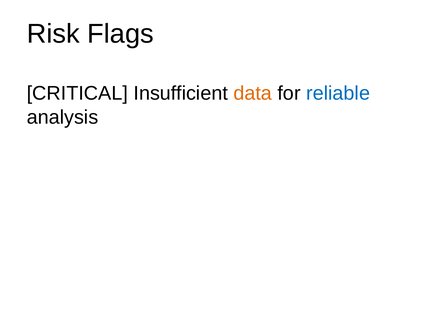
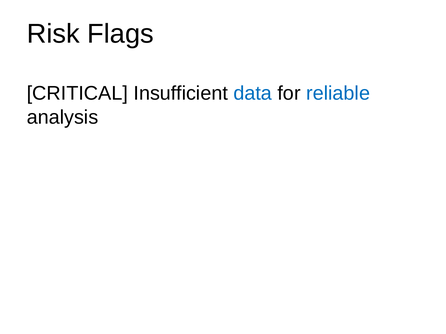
data colour: orange -> blue (253, 94)
